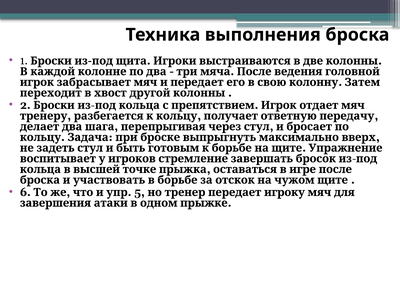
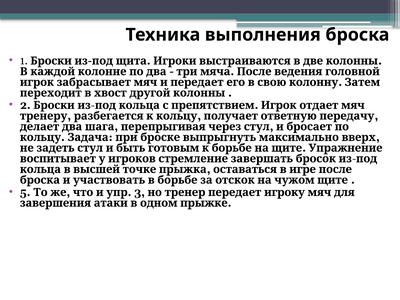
6: 6 -> 5 (25, 192)
5: 5 -> 3 (140, 192)
